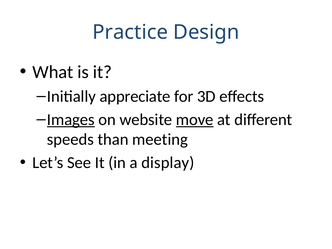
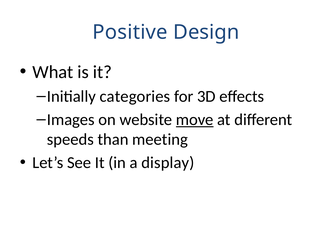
Practice: Practice -> Positive (130, 32)
appreciate: appreciate -> categories (135, 96)
Images underline: present -> none (71, 120)
